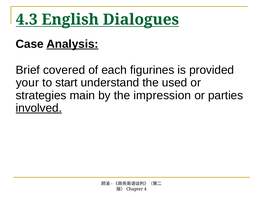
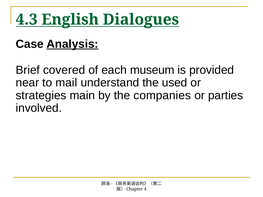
figurines: figurines -> museum (152, 70)
your: your -> near (27, 83)
start: start -> mail (66, 83)
impression: impression -> companies (162, 95)
involved underline: present -> none (39, 108)
